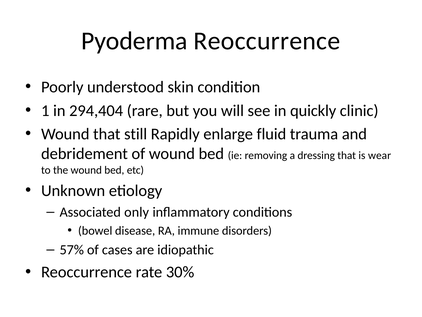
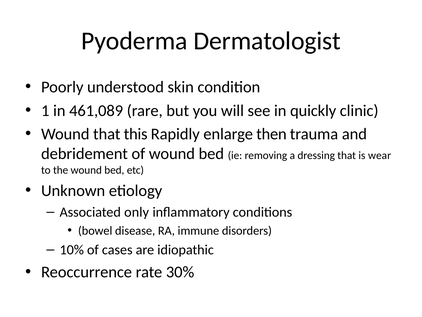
Pyoderma Reoccurrence: Reoccurrence -> Dermatologist (267, 41)
294,404: 294,404 -> 461,089 (96, 110)
still: still -> this (136, 134)
fluid: fluid -> then (271, 134)
57%: 57% -> 10% (72, 250)
